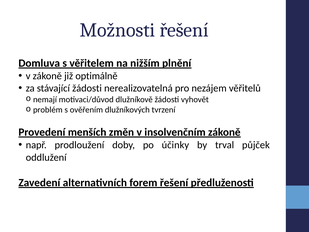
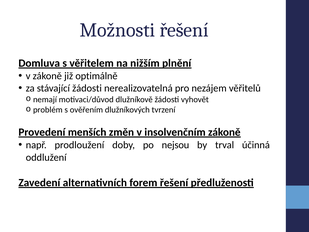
účinky: účinky -> nejsou (175, 145)
půjček: půjček -> účinná (256, 145)
